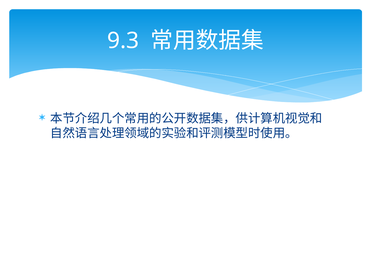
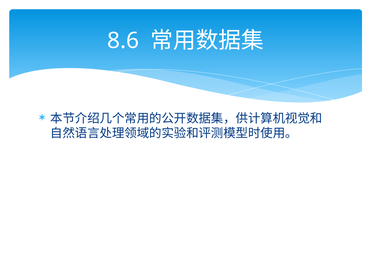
9.3: 9.3 -> 8.6 (123, 41)
